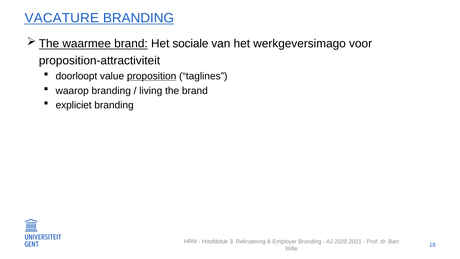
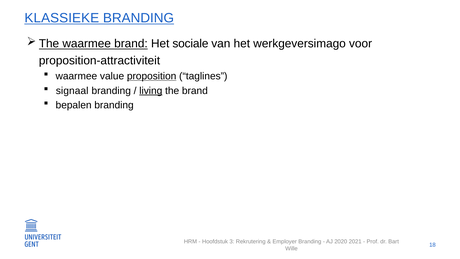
VACATURE: VACATURE -> KLASSIEKE (62, 18)
doorloopt: doorloopt -> waarmee (76, 76)
waarop: waarop -> signaal (72, 91)
living underline: none -> present (151, 91)
expliciet: expliciet -> bepalen (74, 105)
